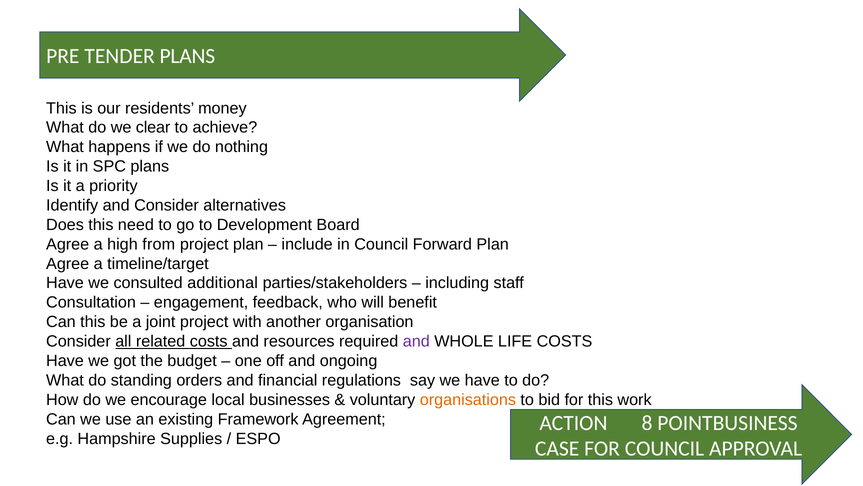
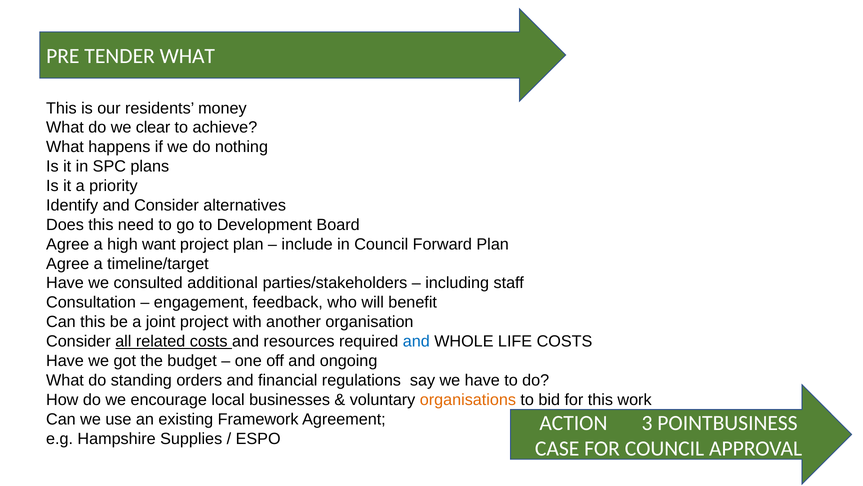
TENDER PLANS: PLANS -> WHAT (187, 56)
from: from -> want (159, 244)
and colour: purple -> blue (416, 341)
8: 8 -> 3 (647, 422)
